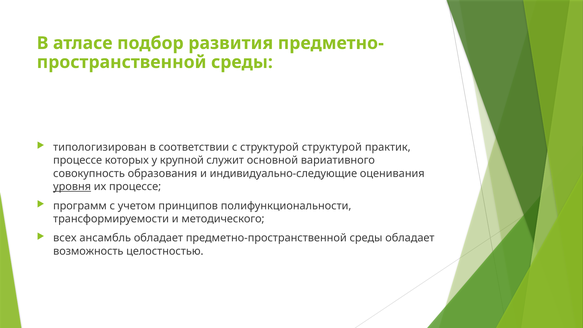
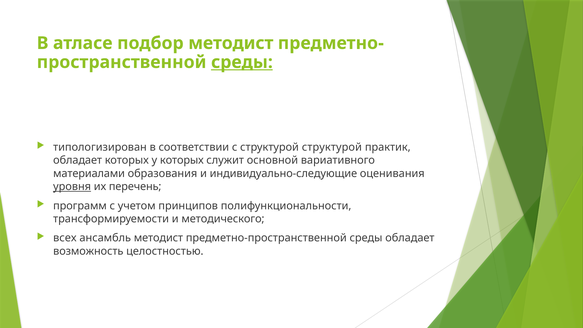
подбор развития: развития -> методист (231, 43)
среды underline: none -> present (242, 62)
процессе: процессе -> обладает (78, 160)
у крупной: крупной -> которых (182, 160)
совокупность: совокупность -> материалами (89, 173)
их процессе: процессе -> перечень (135, 186)
ансамбль обладает: обладает -> методист (158, 238)
